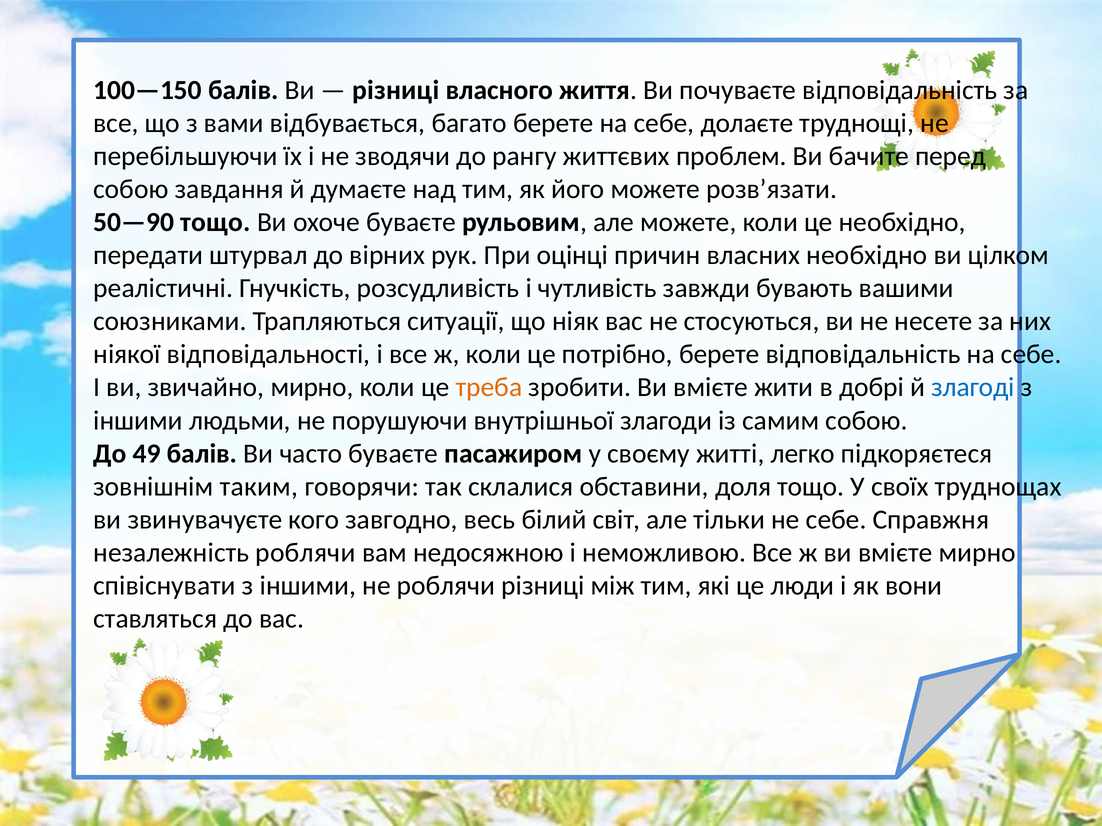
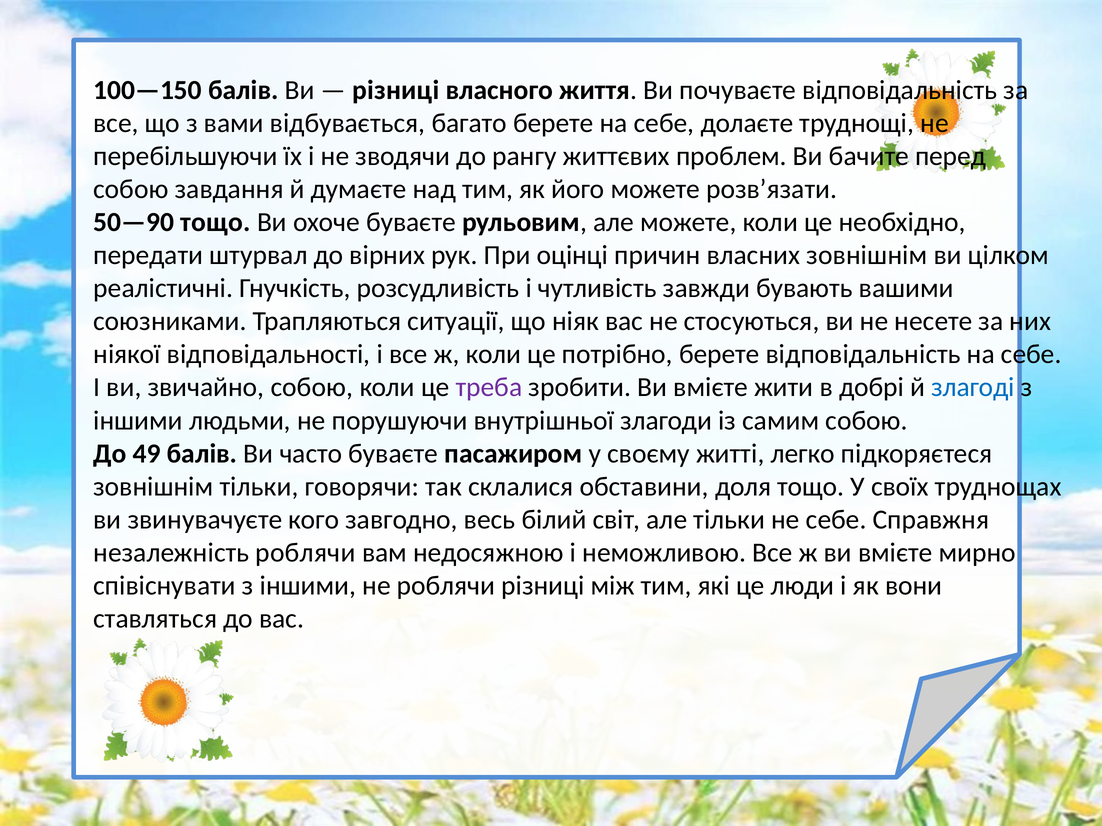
власних необхідно: необхідно -> зовнішнім (867, 255)
звичайно мирно: мирно -> собою (312, 388)
треба colour: orange -> purple (489, 388)
зовнішнім таким: таким -> тільки (259, 487)
